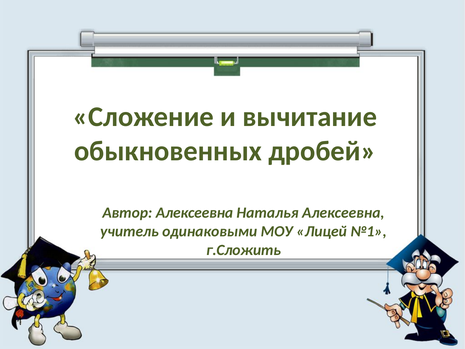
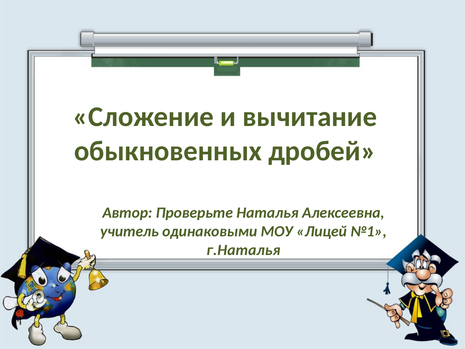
Автор Алексеевна: Алексеевна -> Проверьте (194, 213)
г.Сложить: г.Сложить -> г.Наталья (243, 250)
